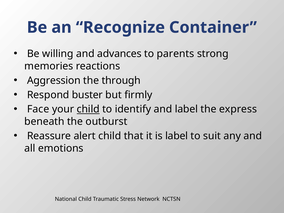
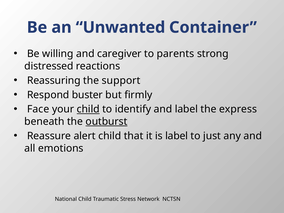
Recognize: Recognize -> Unwanted (120, 27)
advances: advances -> caregiver (119, 54)
memories: memories -> distressed (49, 66)
Aggression: Aggression -> Reassuring (54, 80)
through: through -> support (121, 80)
outburst underline: none -> present (106, 122)
suit: suit -> just (212, 136)
